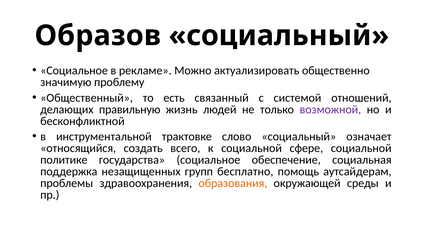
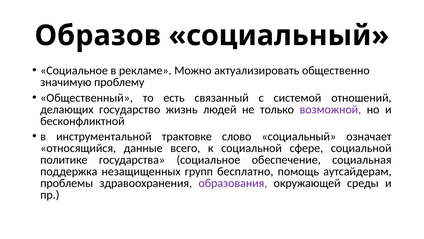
правильную: правильную -> государство (130, 109)
создать: создать -> данные (143, 148)
образования colour: orange -> purple (233, 183)
